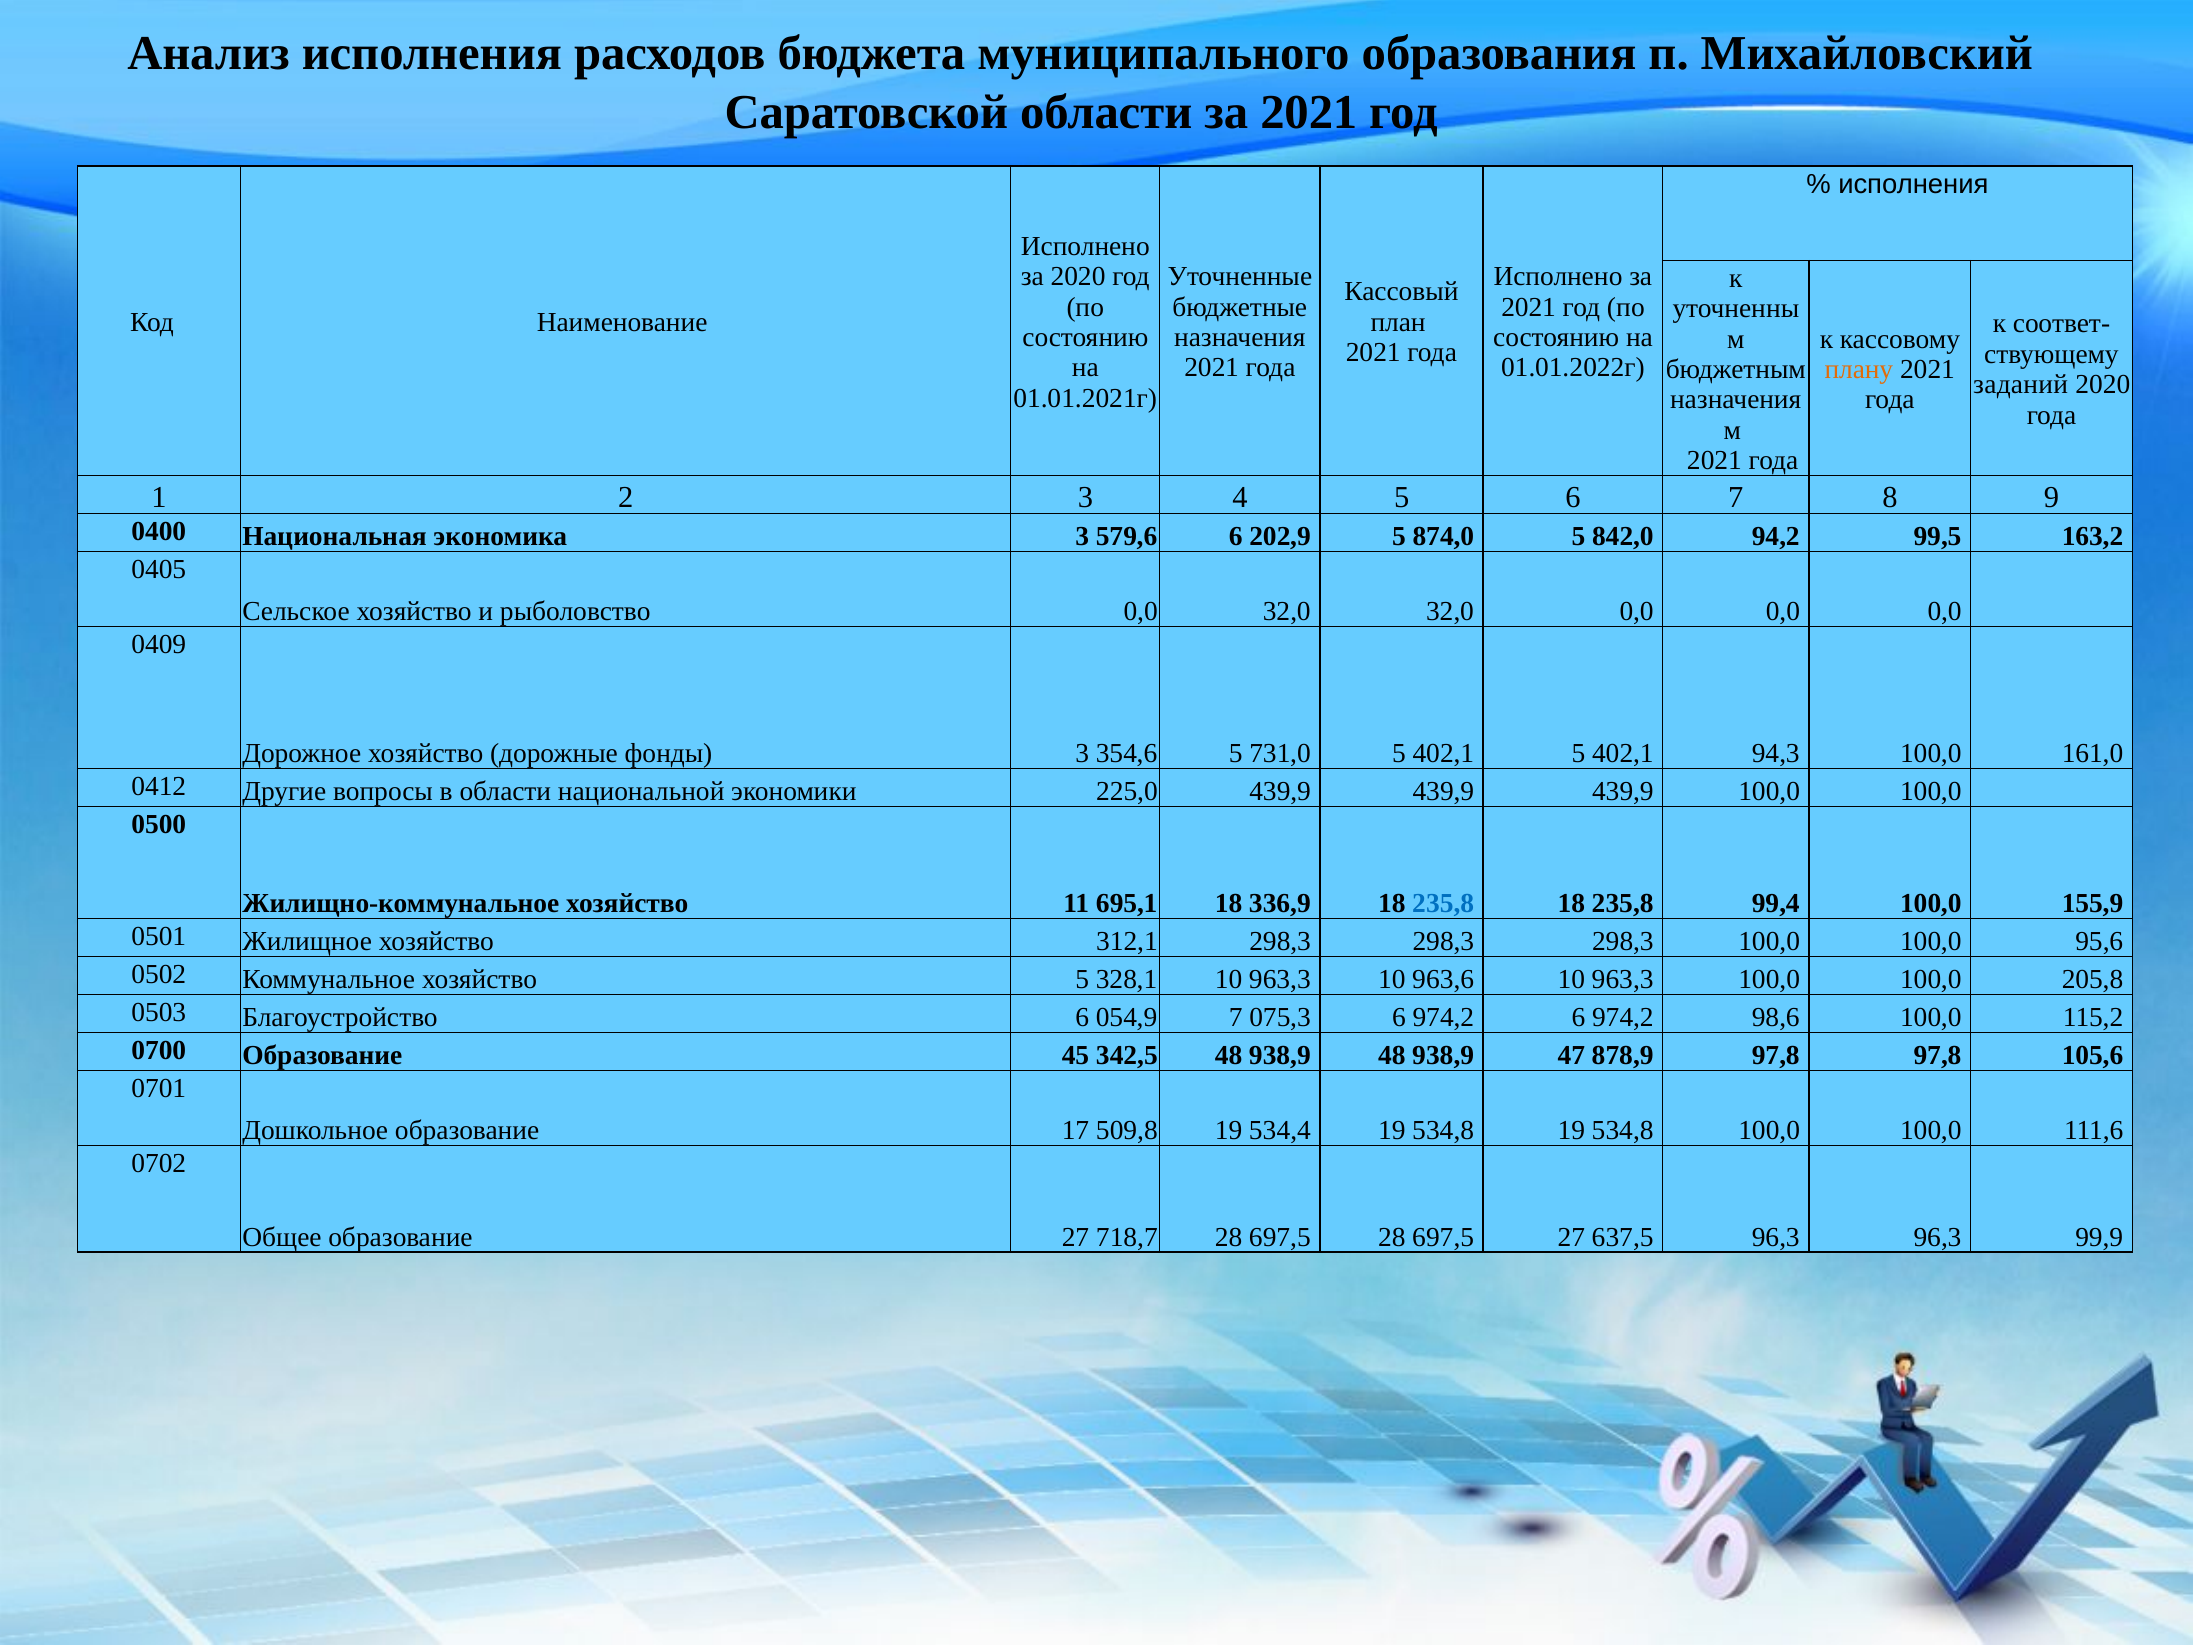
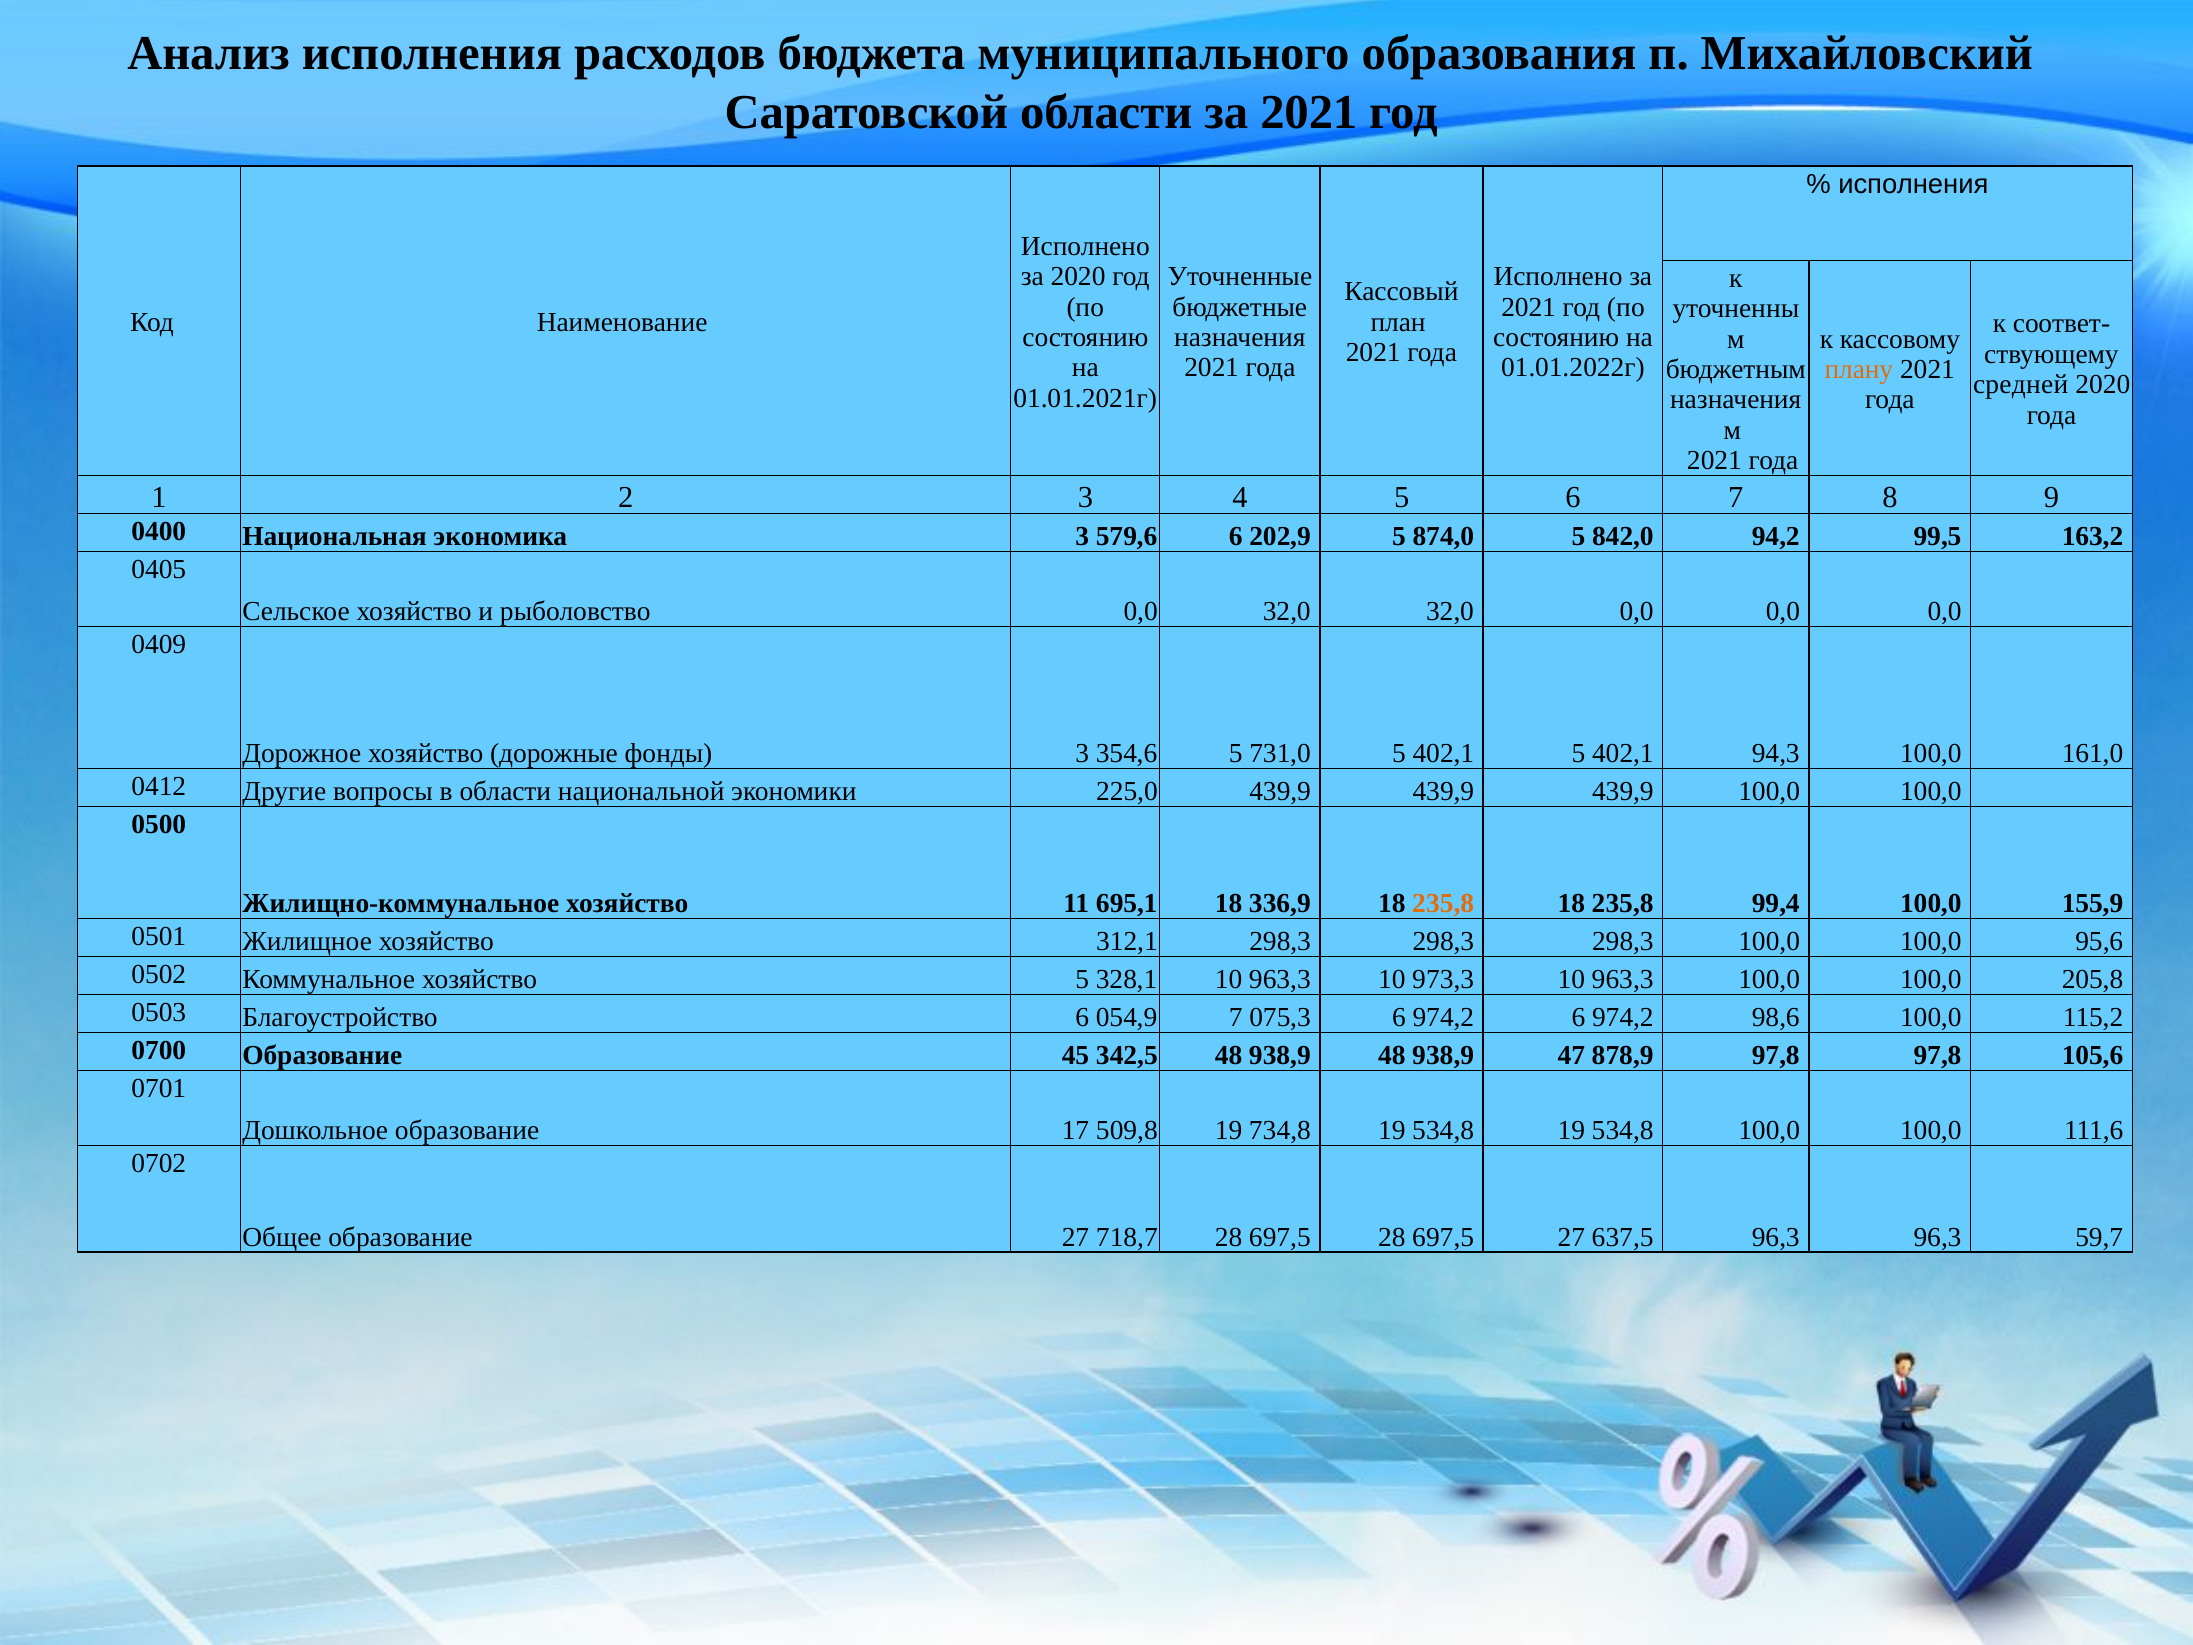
заданий: заданий -> средней (2021, 385)
235,8 colour: blue -> orange (1443, 904)
963,6: 963,6 -> 973,3 (1443, 979)
534,4: 534,4 -> 734,8 (1280, 1130)
99,9: 99,9 -> 59,7 (2099, 1237)
